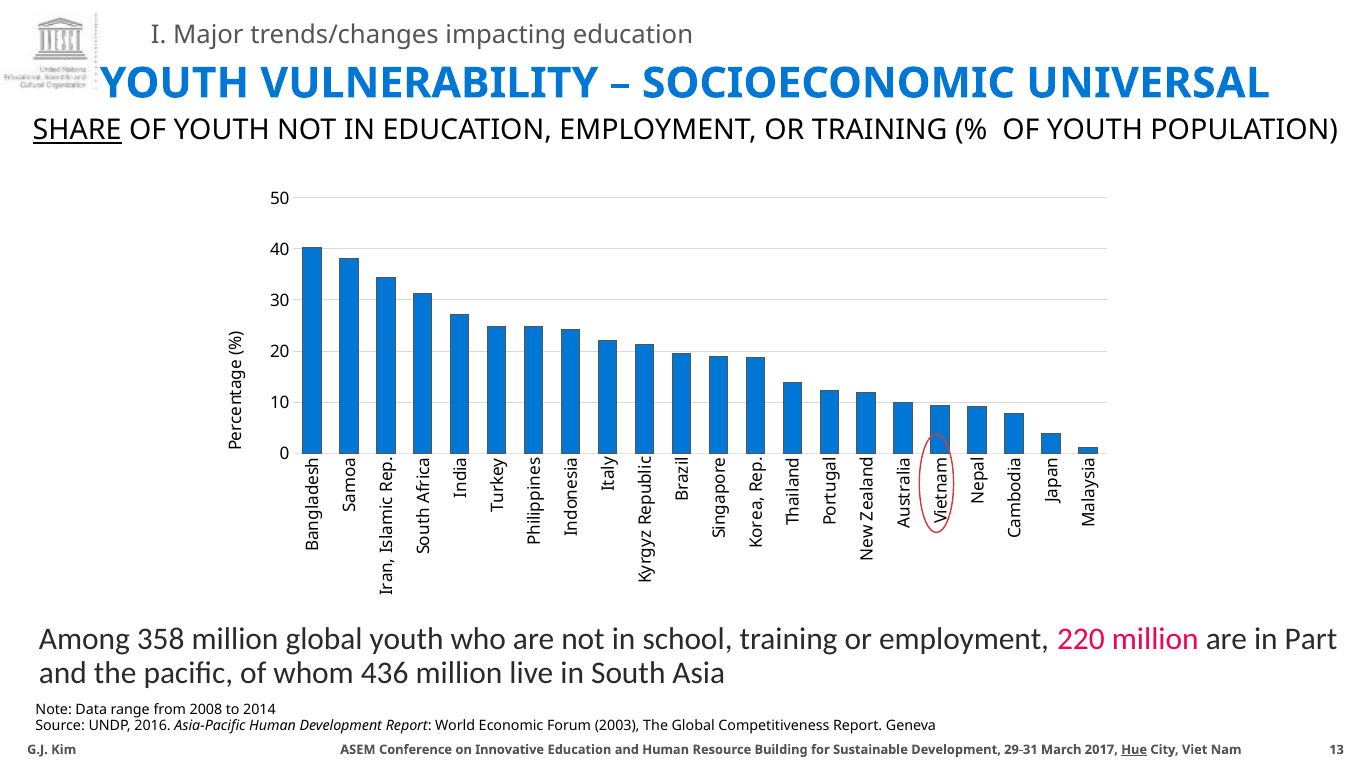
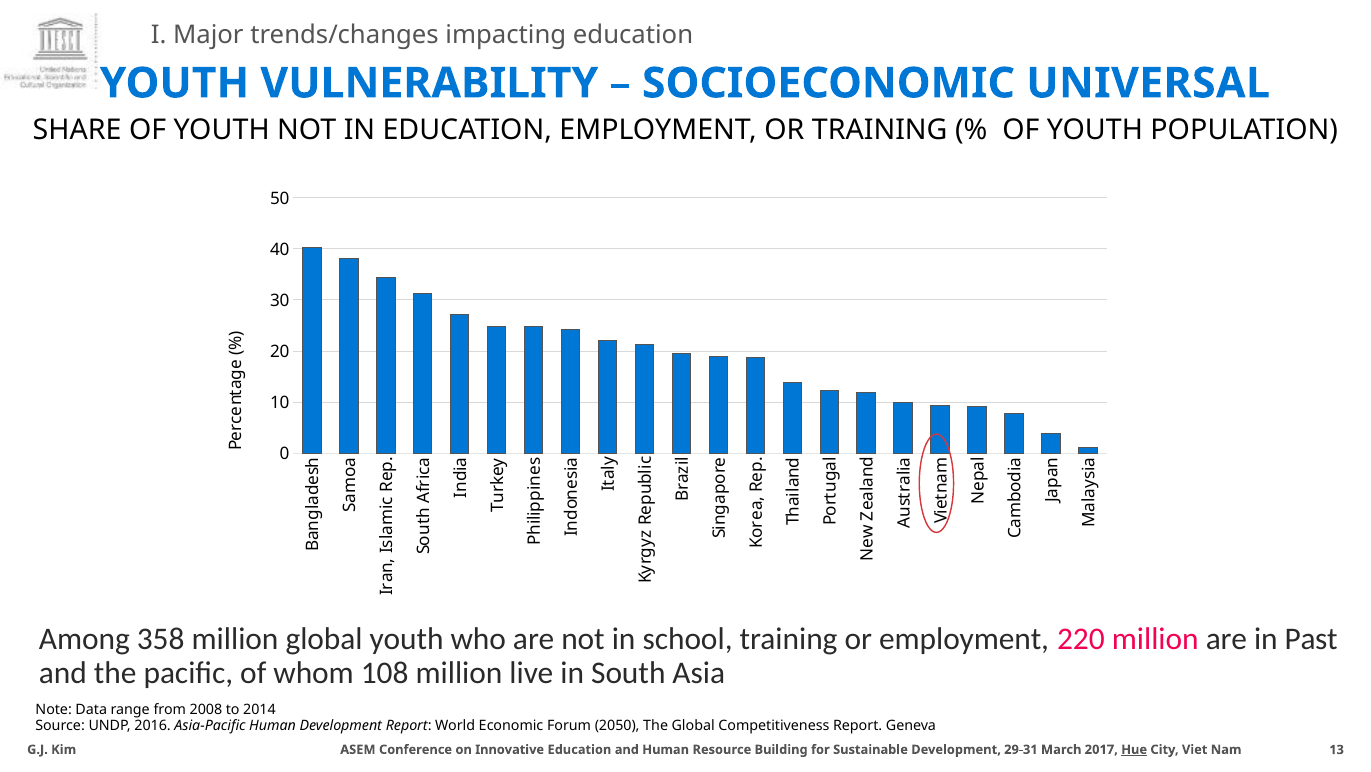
SHARE underline: present -> none (77, 130)
Part: Part -> Past (1311, 638)
436: 436 -> 108 (385, 672)
2003: 2003 -> 2050 (617, 725)
